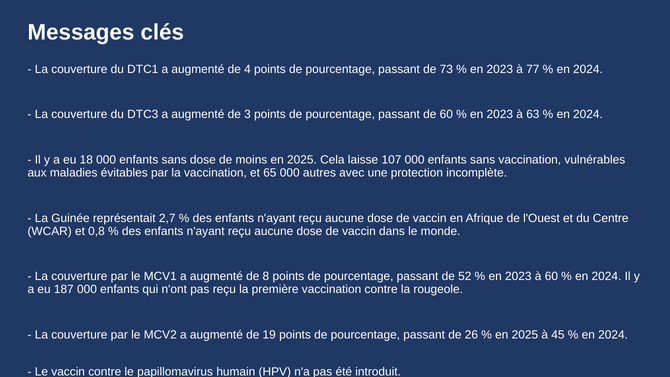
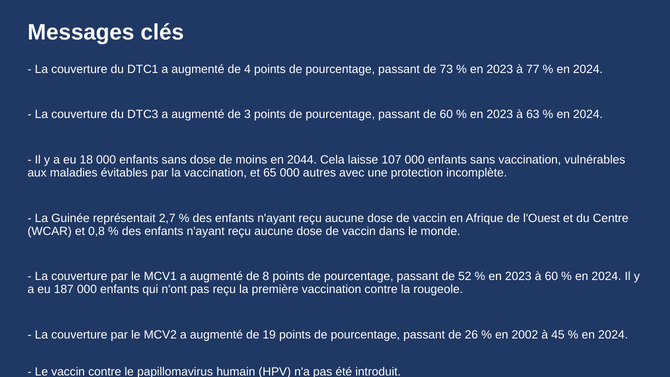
moins en 2025: 2025 -> 2044 (302, 160)
2025: 2025 -> 2002 (525, 335)
